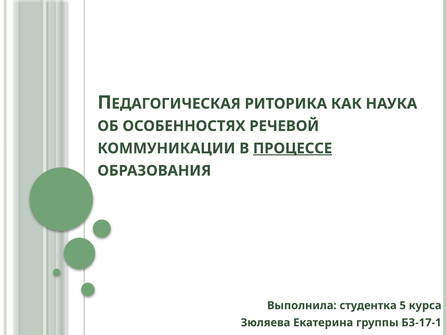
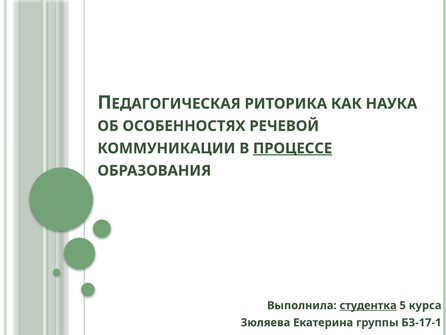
студентка underline: none -> present (368, 305)
